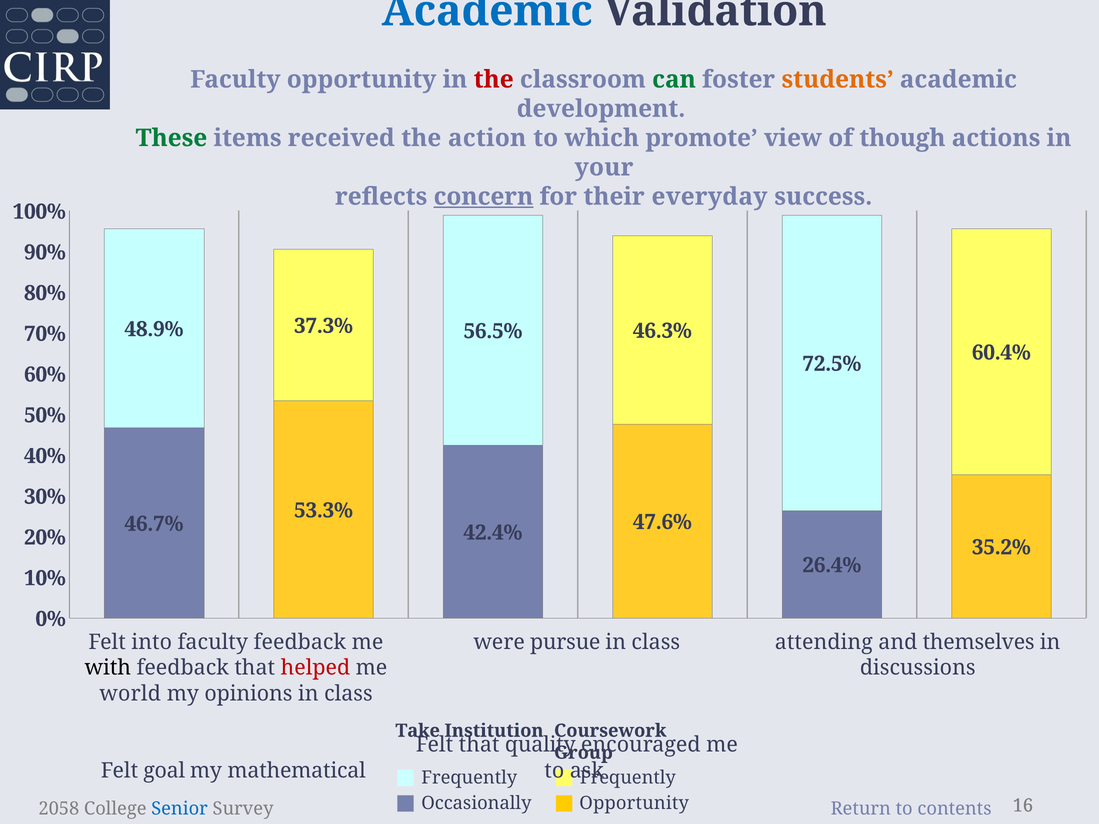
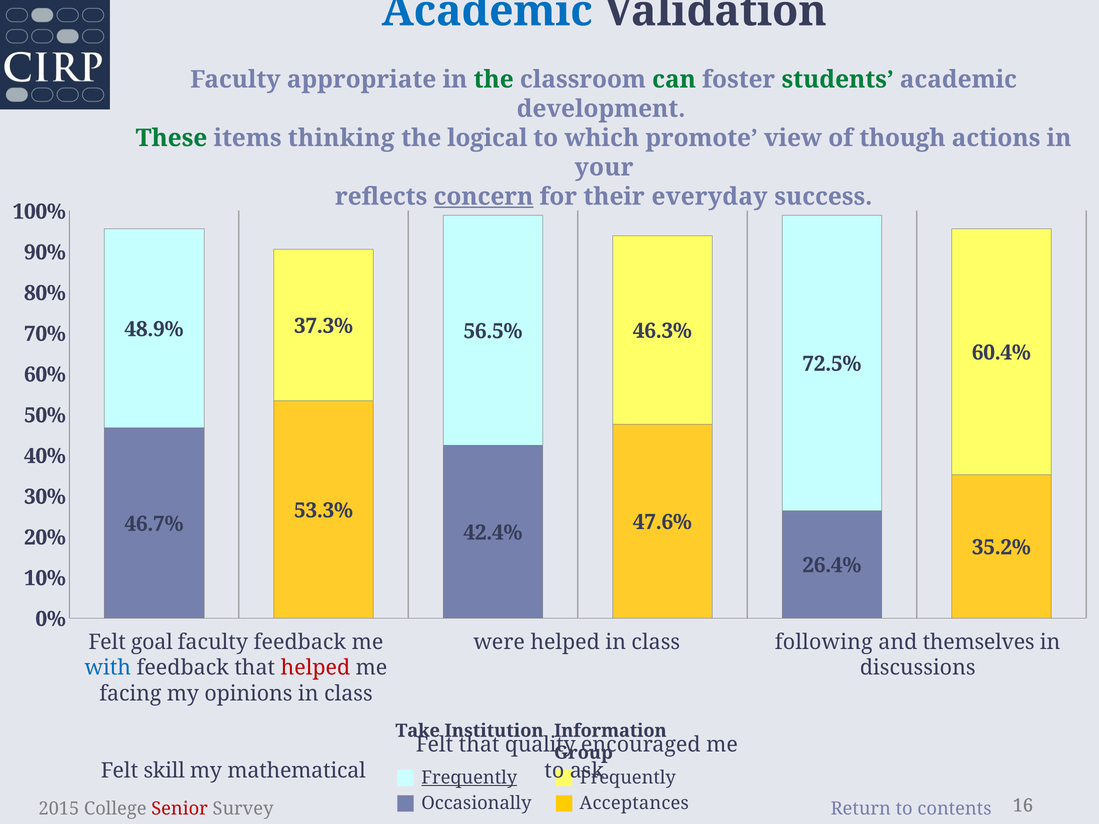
Faculty opportunity: opportunity -> appropriate (362, 80)
the colour: red -> green (494, 80)
students colour: orange -> green (838, 80)
received: received -> thinking (341, 138)
action: action -> logical (487, 138)
into: into -> goal (152, 642)
were pursue: pursue -> helped (565, 642)
attending: attending -> following (824, 642)
with colour: black -> blue (108, 668)
world: world -> facing (130, 694)
Coursework: Coursework -> Information (610, 731)
goal: goal -> skill (164, 771)
Frequently underline: none -> present (469, 778)
Opportunity: Opportunity -> Acceptances (634, 804)
2058: 2058 -> 2015 (59, 809)
Senior colour: blue -> red (180, 809)
